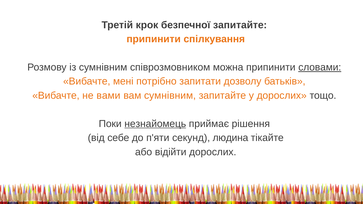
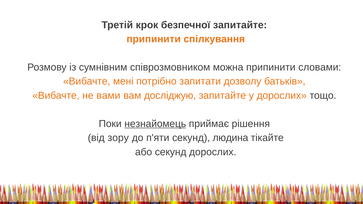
словами underline: present -> none (320, 67)
вам сумнівним: сумнівним -> досліджую (170, 96)
себе: себе -> зору (118, 138)
або відійти: відійти -> секунд (171, 152)
